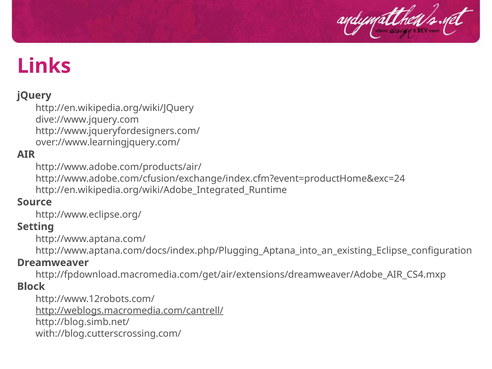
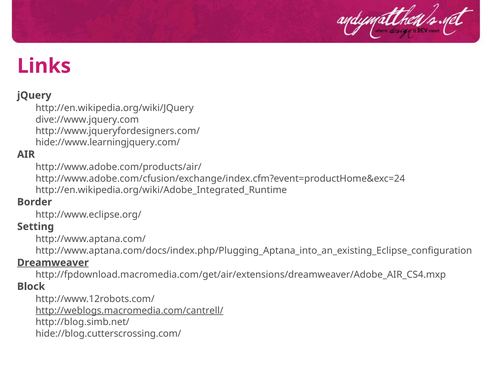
over://www.learningjquery.com/: over://www.learningjquery.com/ -> hide://www.learningjquery.com/ (108, 142)
Source: Source -> Border (35, 202)
Dreamweaver underline: none -> present (53, 263)
with://blog.cutterscrossing.com/: with://blog.cutterscrossing.com/ -> hide://blog.cutterscrossing.com/ (108, 334)
